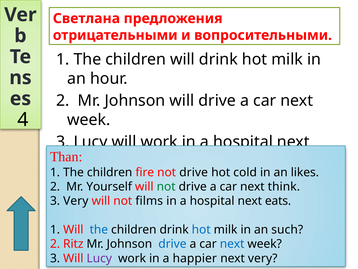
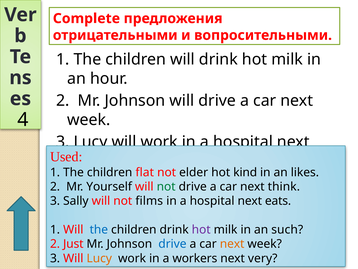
Светлана: Светлана -> Complete (86, 18)
Than: Than -> Used (66, 157)
fire: fire -> flat (145, 172)
drive: drive -> elder (194, 172)
cold: cold -> kind (245, 172)
3 Very: Very -> Sally (76, 201)
hot colour: blue -> purple (201, 229)
Ritz: Ritz -> Just (73, 244)
next colour: blue -> orange (232, 244)
Lucy colour: purple -> orange (99, 258)
happier: happier -> workers (195, 258)
